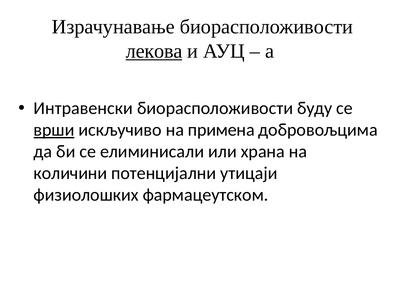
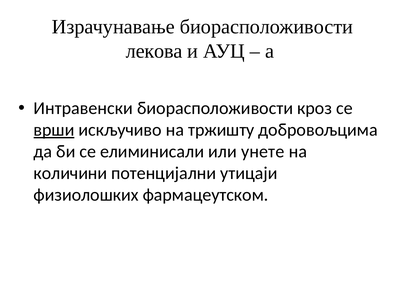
лекова underline: present -> none (154, 51)
буду: буду -> кроз (315, 108)
примена: примена -> тржишту (221, 130)
храна: храна -> унете (263, 151)
